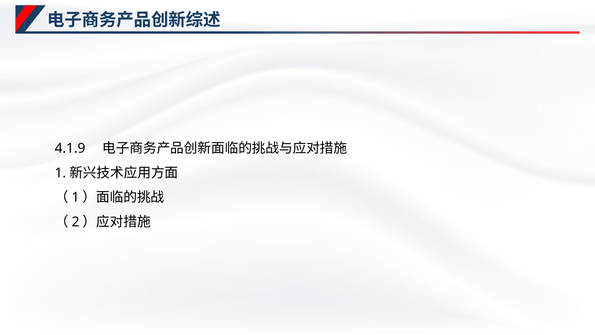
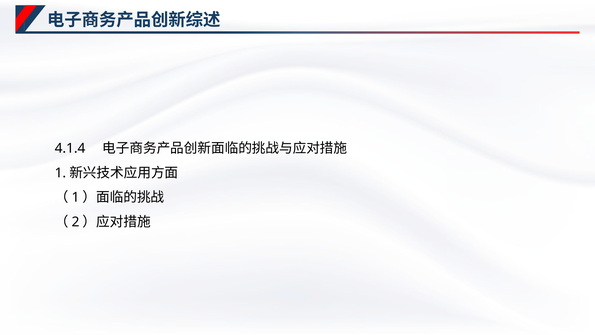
4.1.9: 4.1.9 -> 4.1.4 (70, 148)
